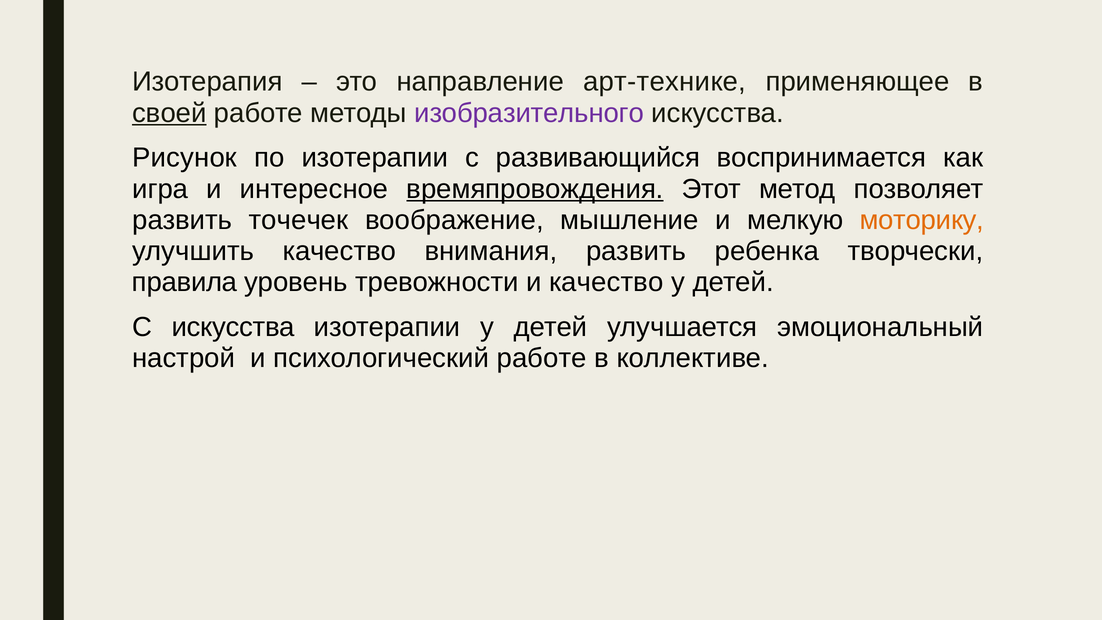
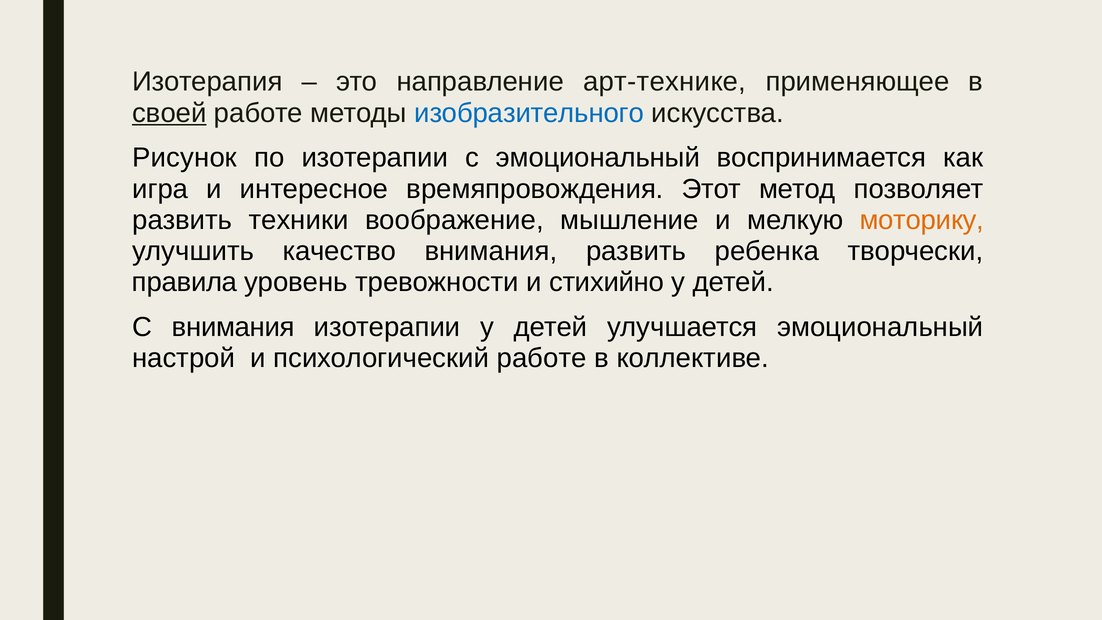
изобразительного colour: purple -> blue (529, 113)
с развивающийся: развивающийся -> эмоциональный (598, 158)
времяпровождения underline: present -> none (535, 189)
точечек: точечек -> техники (299, 220)
и качество: качество -> стихийно (607, 282)
С искусства: искусства -> внимания (233, 327)
